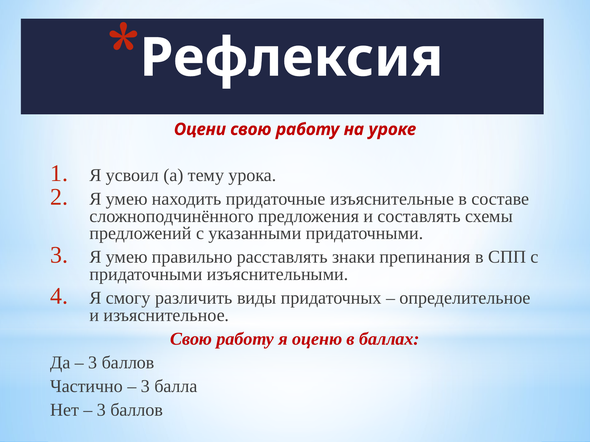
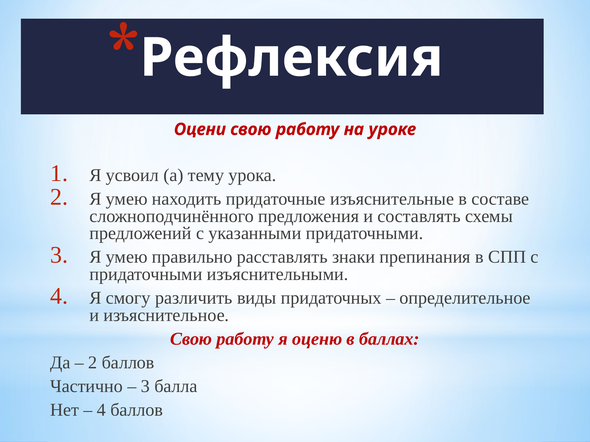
3: 3 -> 2 (93, 363)
3: 3 -> 4 (101, 410)
